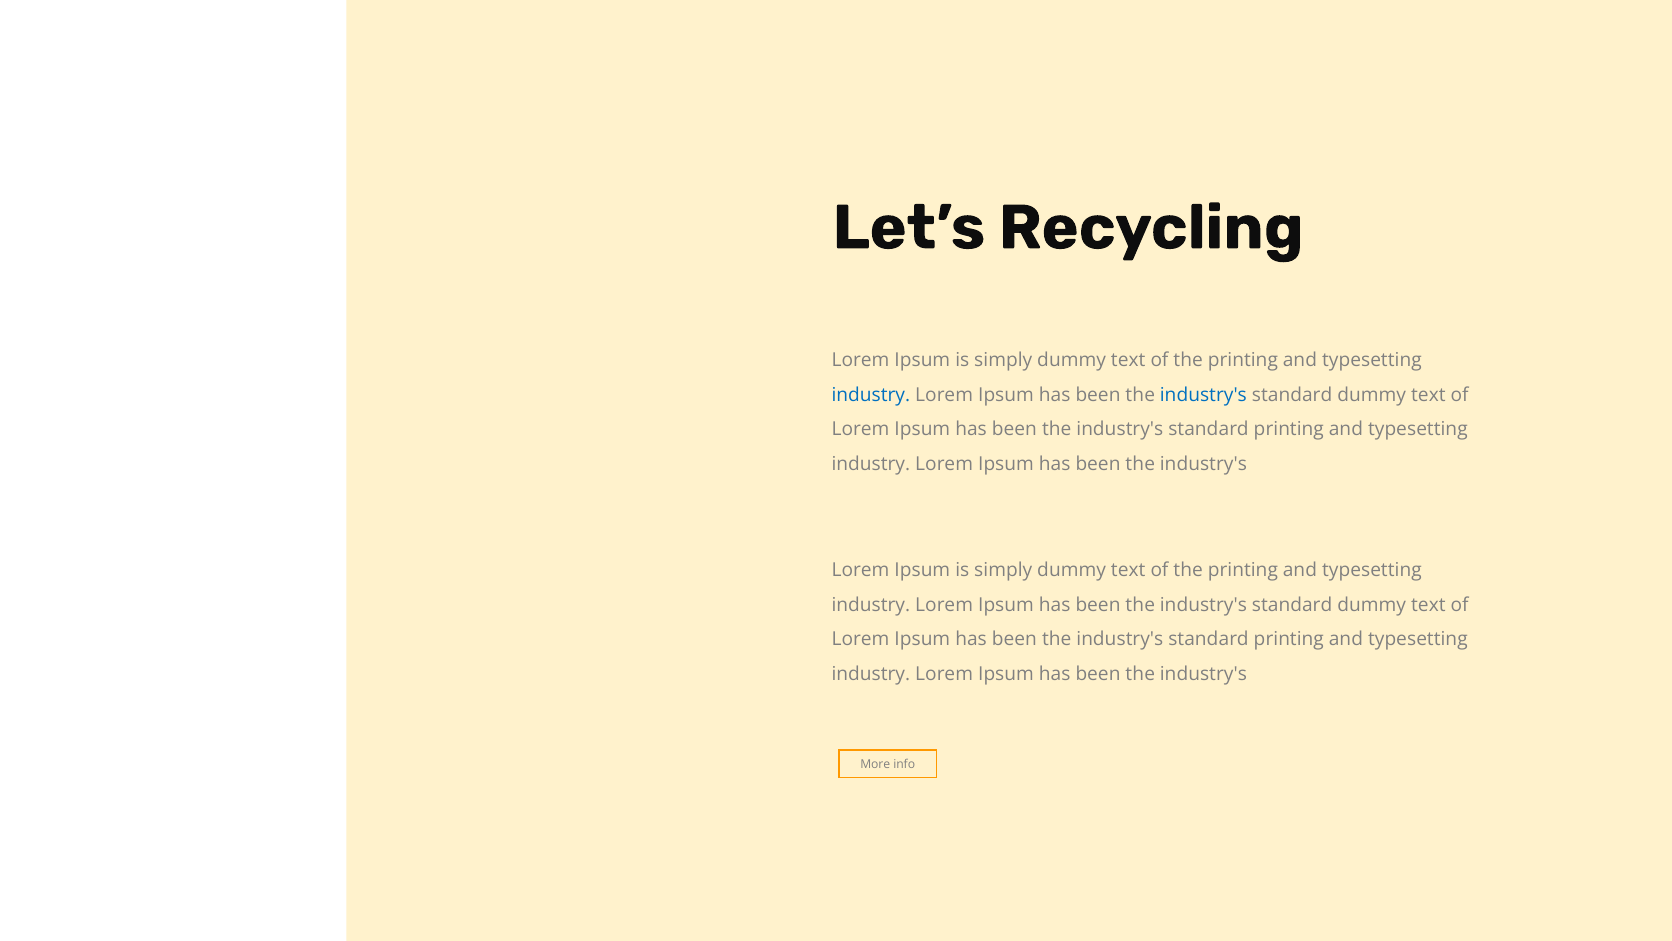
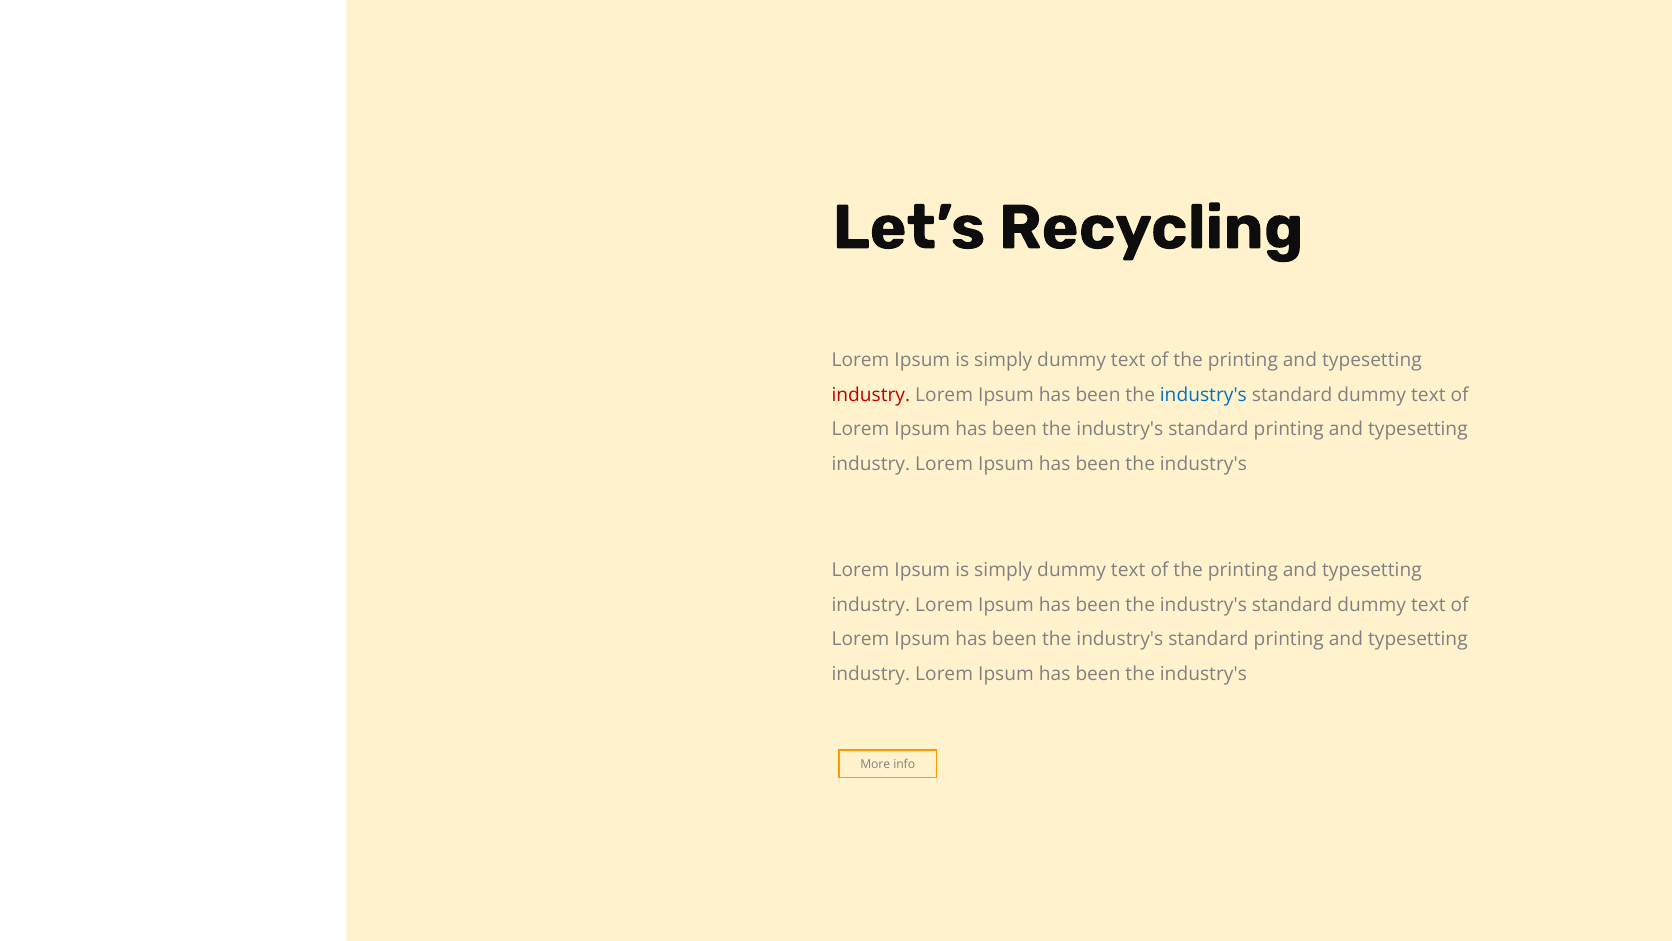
industry colour: blue -> red (871, 395)
